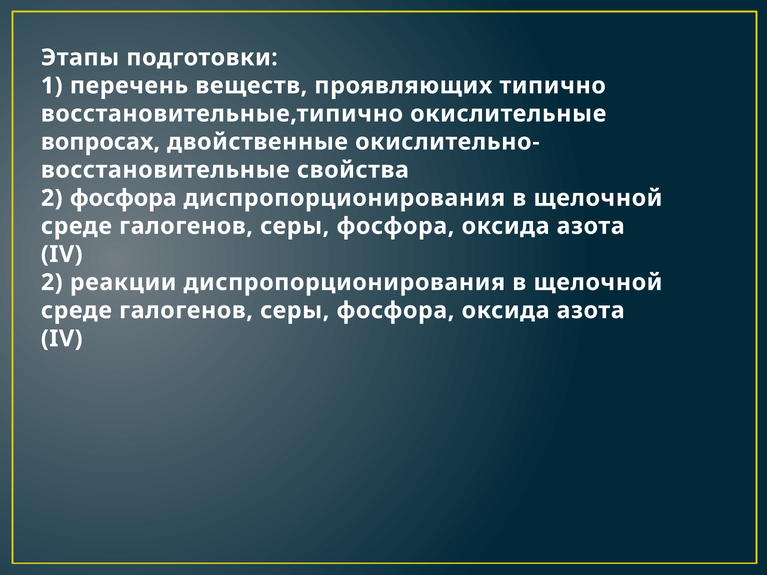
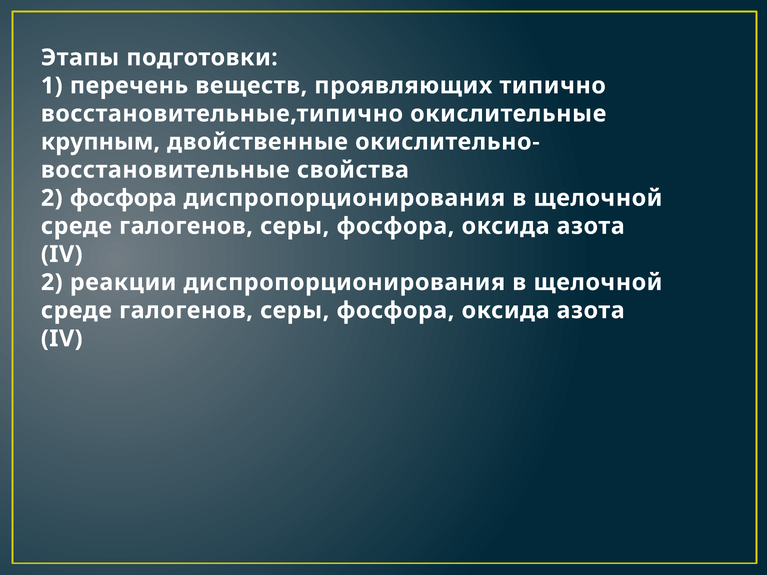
вопросах: вопросах -> крупным (100, 142)
